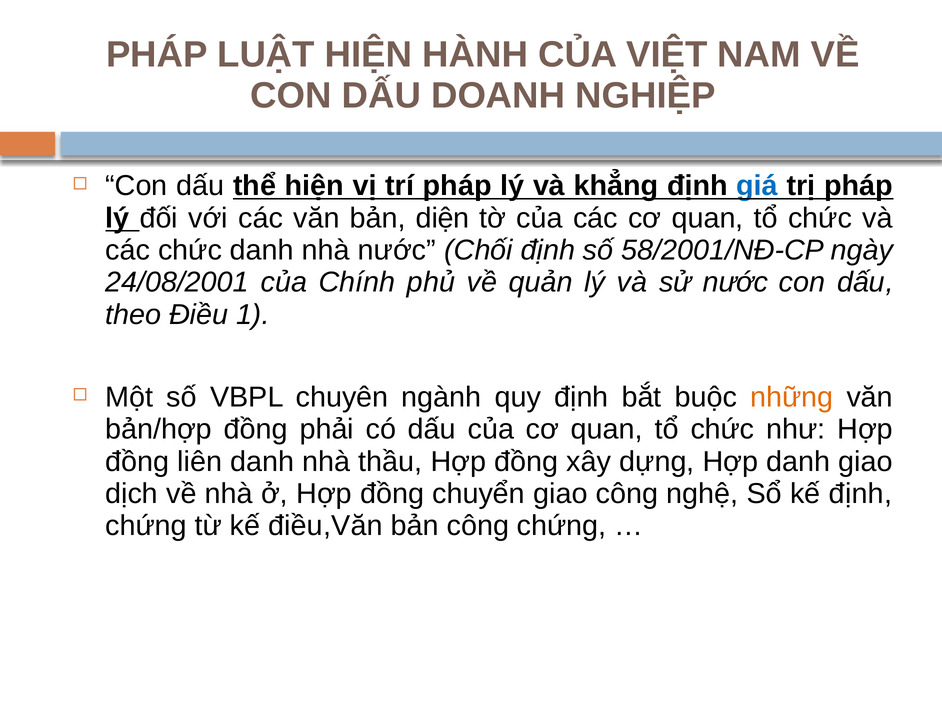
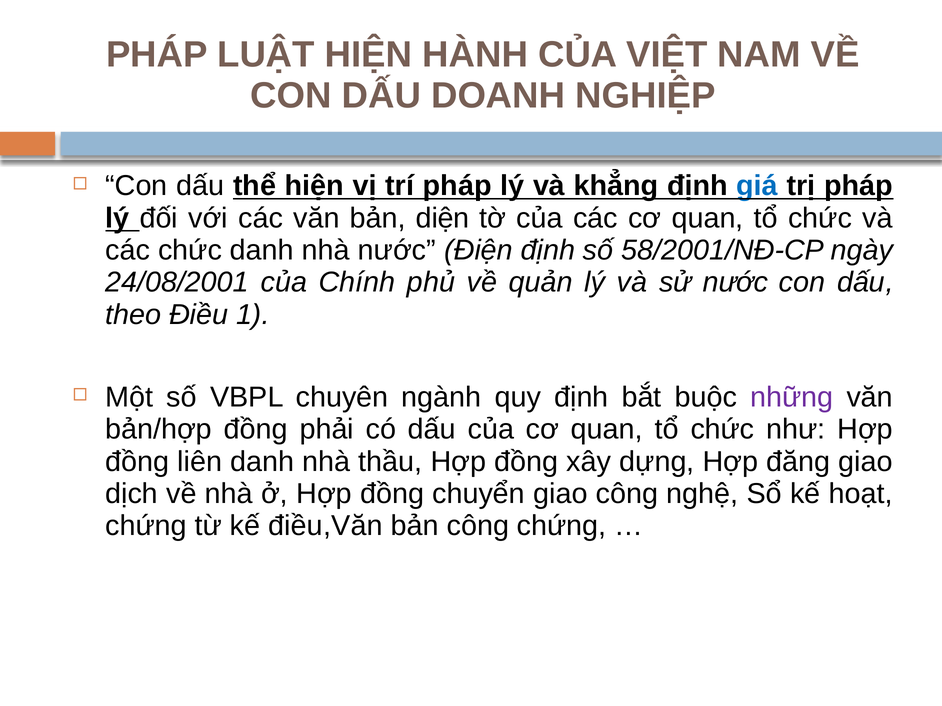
Chối: Chối -> Điện (479, 250)
những colour: orange -> purple (792, 398)
Hợp danh: danh -> đăng (798, 462)
kế định: định -> hoạt (861, 494)
